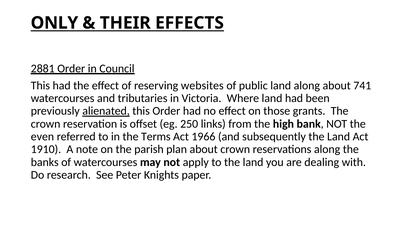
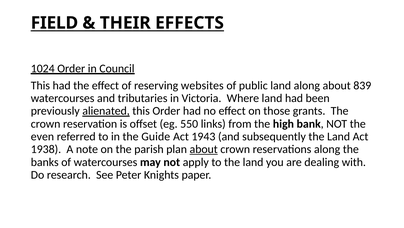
ONLY: ONLY -> FIELD (54, 23)
2881: 2881 -> 1024 (43, 68)
741: 741 -> 839 (362, 85)
250: 250 -> 550 (189, 123)
Terms: Terms -> Guide (156, 136)
1966: 1966 -> 1943 (203, 136)
1910: 1910 -> 1938 (46, 149)
about underline: none -> present (204, 149)
